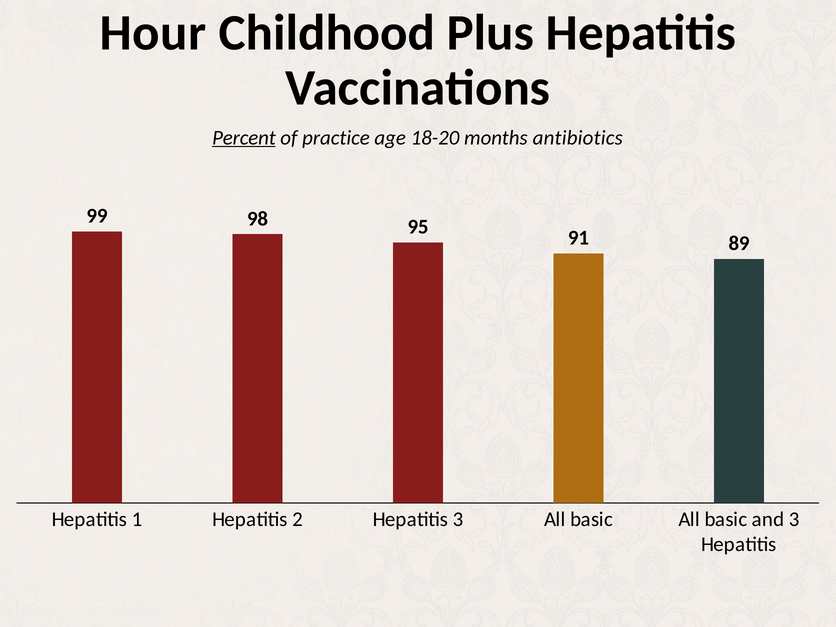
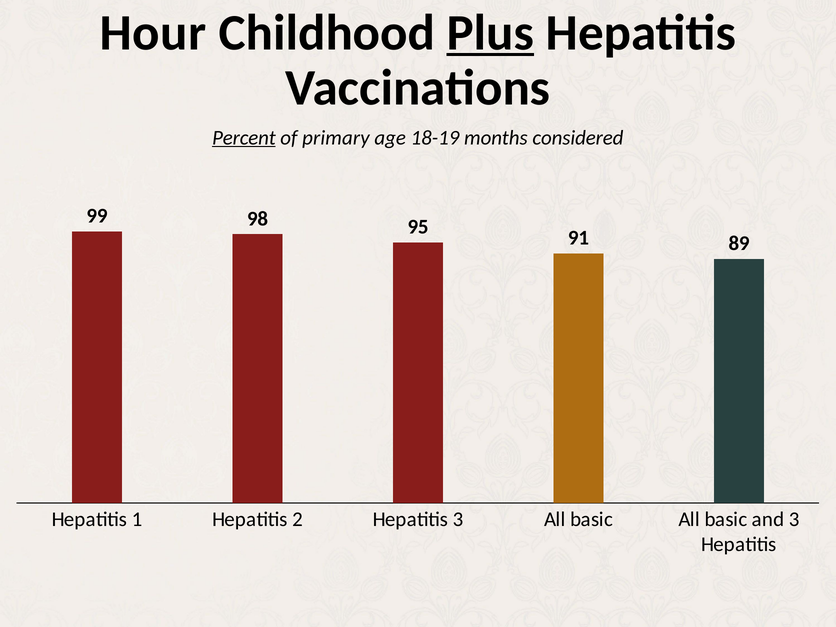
Plus underline: none -> present (490, 33)
practice: practice -> primary (336, 138)
18-20: 18-20 -> 18-19 (435, 138)
antibiotics: antibiotics -> considered (578, 138)
